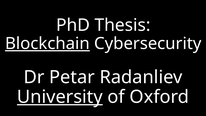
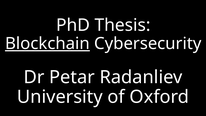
University underline: present -> none (60, 97)
